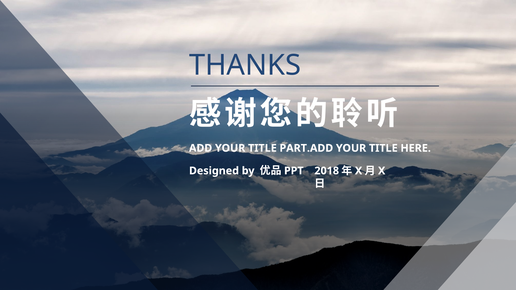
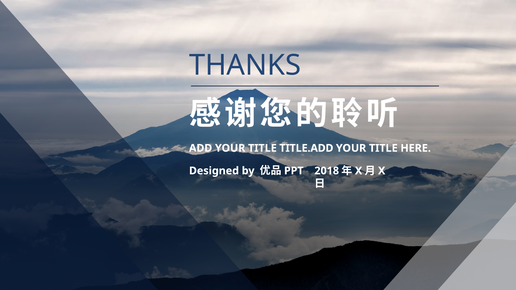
PART.ADD: PART.ADD -> TITLE.ADD (306, 148)
